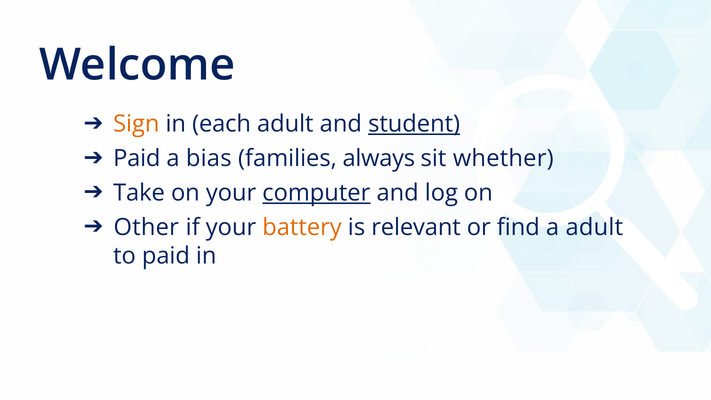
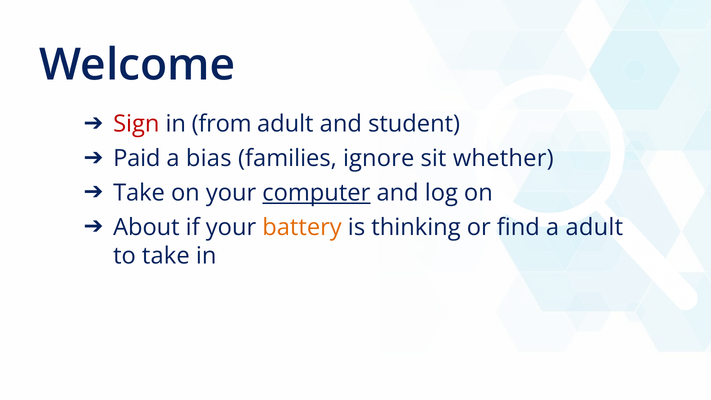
Sign colour: orange -> red (136, 124)
each: each -> from (222, 124)
student underline: present -> none (414, 124)
always: always -> ignore (379, 158)
Other: Other -> About (146, 227)
relevant: relevant -> thinking (416, 227)
to paid: paid -> take (166, 256)
